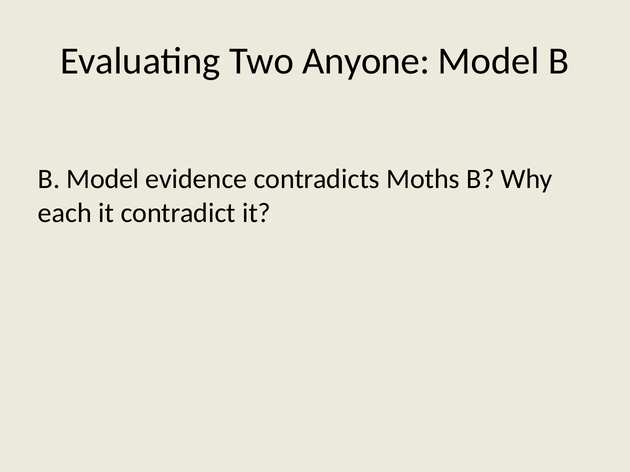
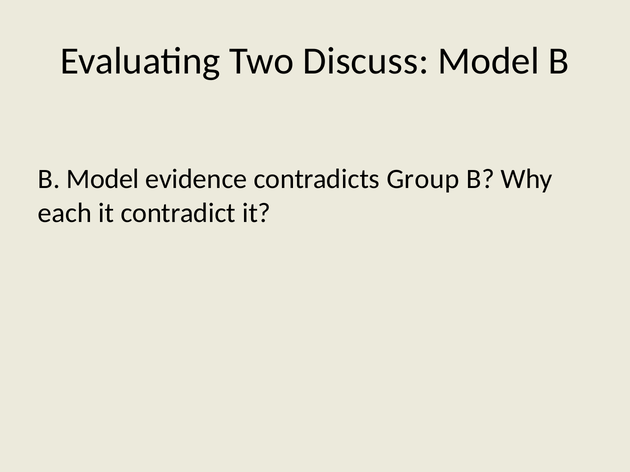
Anyone: Anyone -> Discuss (366, 61)
Moths: Moths -> Group (423, 179)
